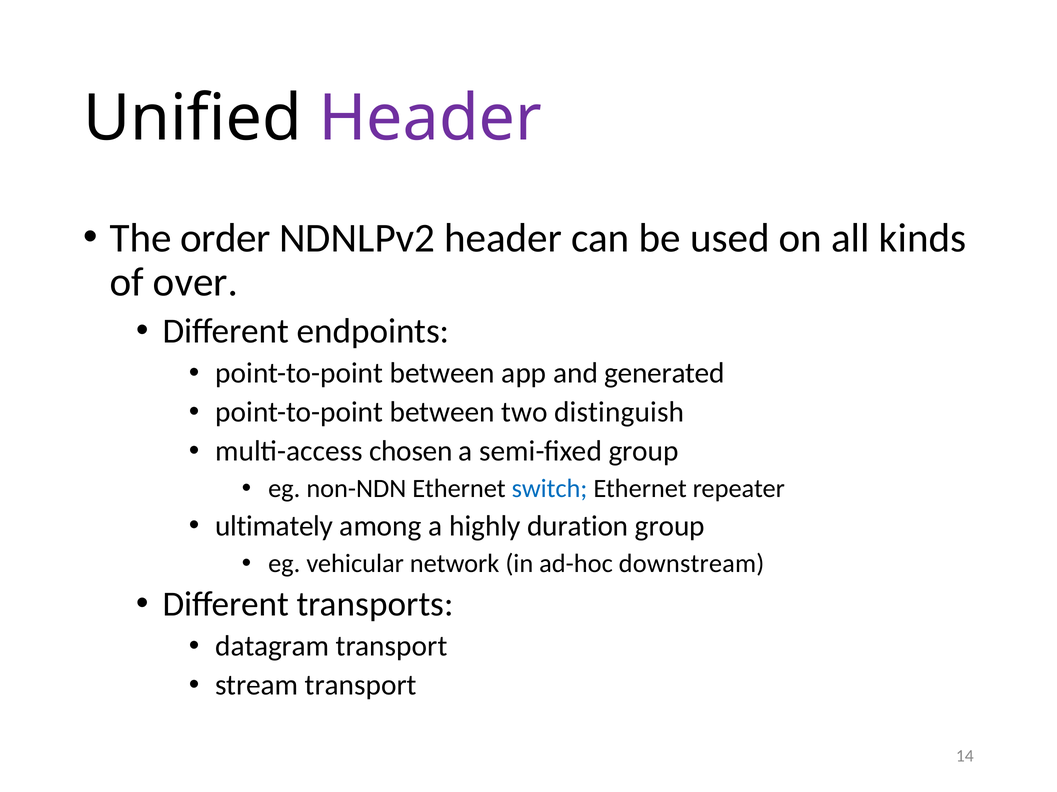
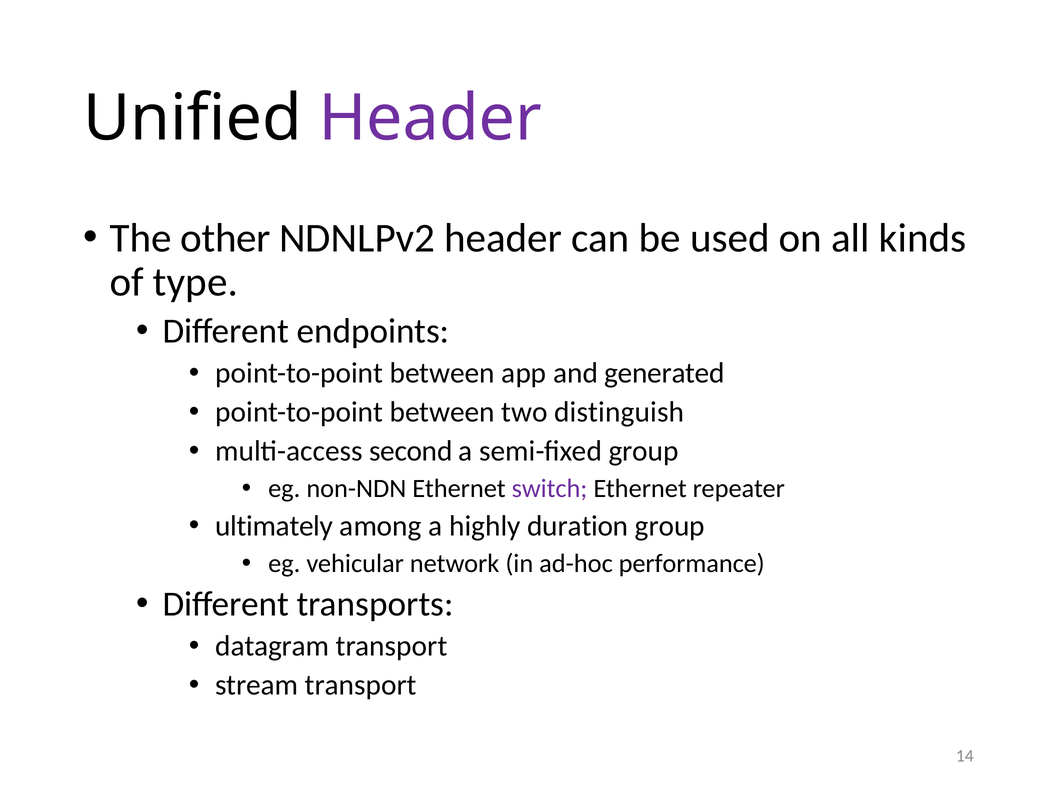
order: order -> other (225, 238)
over: over -> type (195, 283)
chosen: chosen -> second (411, 452)
switch colour: blue -> purple (550, 489)
downstream: downstream -> performance (692, 564)
